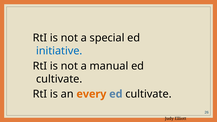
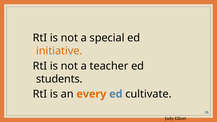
initiative colour: blue -> orange (59, 51)
manual: manual -> teacher (109, 66)
cultivate: cultivate -> students (59, 79)
